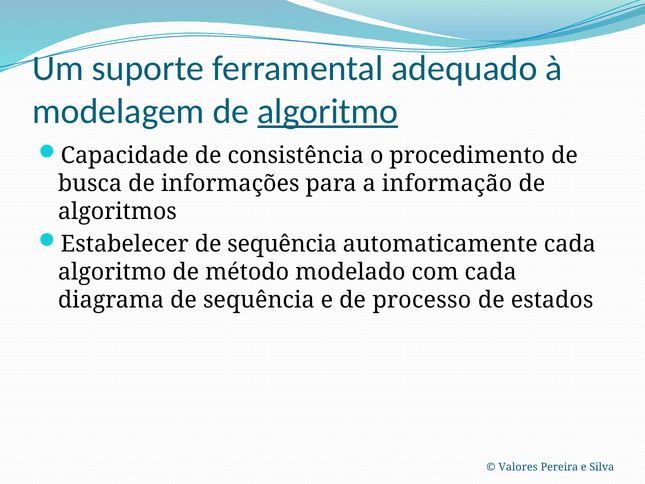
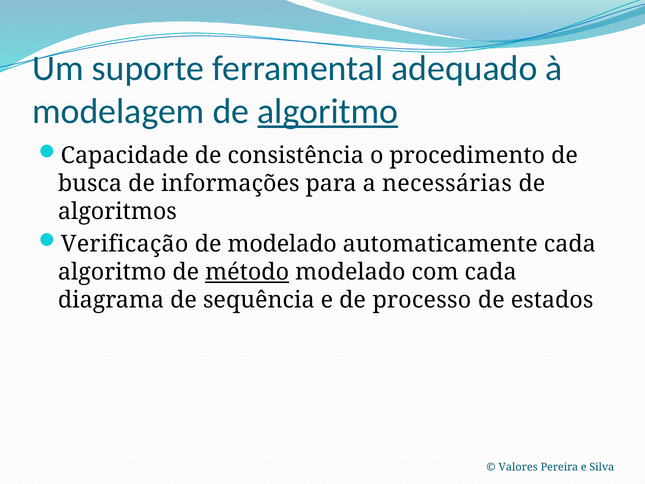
informação: informação -> necessárias (447, 183)
Estabelecer: Estabelecer -> Verificação (125, 244)
sequência: sequência -> modelado (282, 244)
método underline: none -> present (247, 272)
